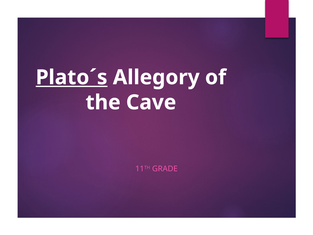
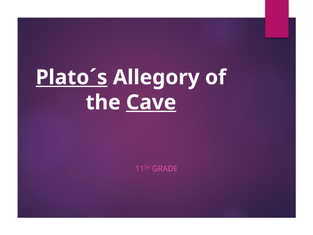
Cave underline: none -> present (151, 102)
